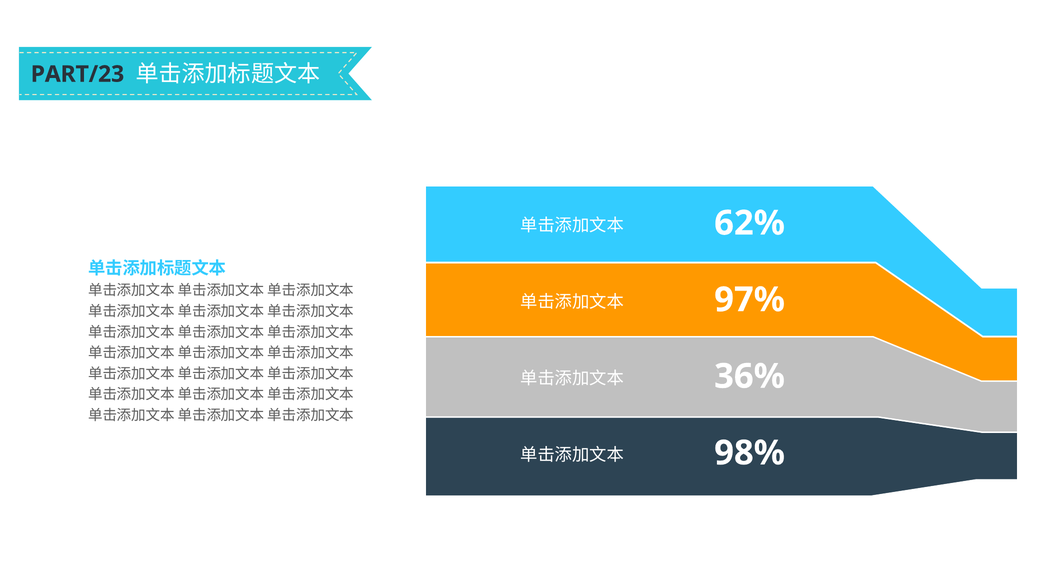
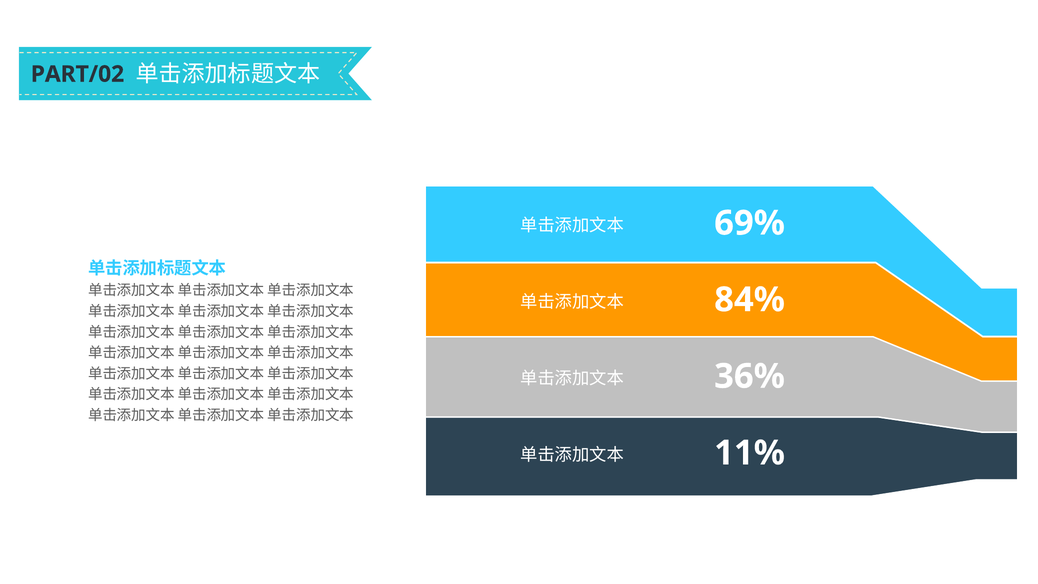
PART/23: PART/23 -> PART/02 (77, 74)
62%: 62% -> 69% (750, 223)
97%: 97% -> 84% (750, 300)
98%: 98% -> 11% (750, 453)
